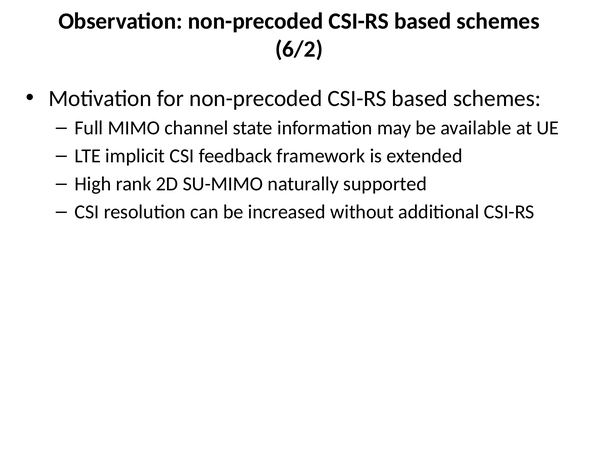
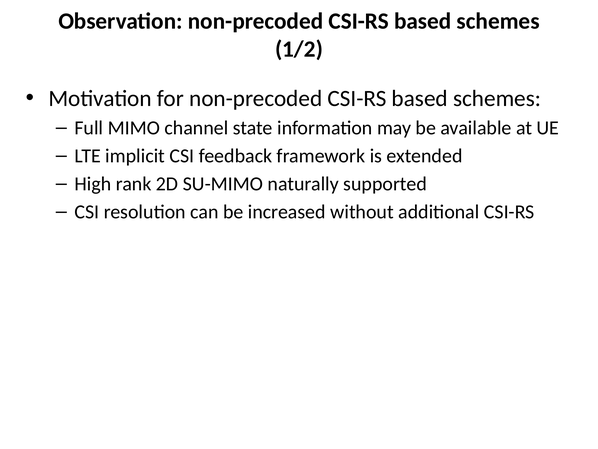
6/2: 6/2 -> 1/2 (299, 49)
